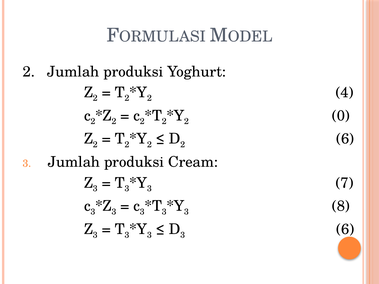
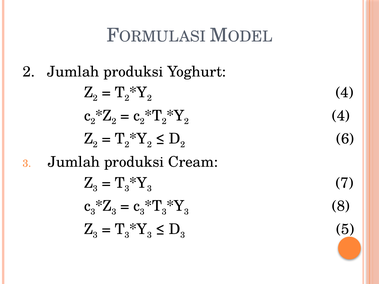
0: 0 -> 4 (341, 116)
6: 6 -> 5 (345, 230)
